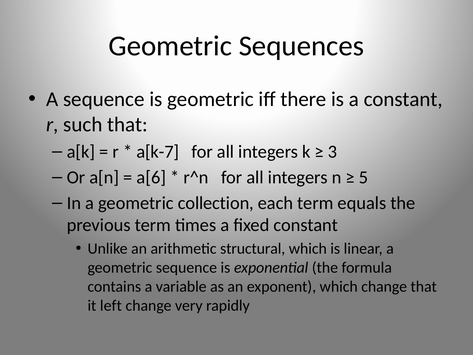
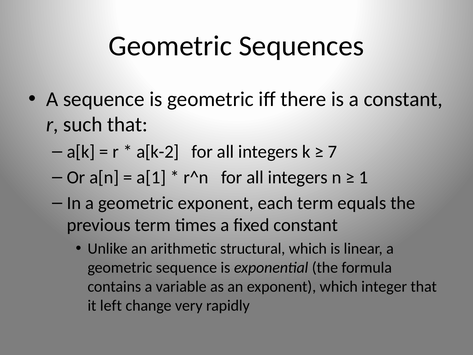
a[k-7: a[k-7 -> a[k-2 (158, 152)
3: 3 -> 7 (333, 152)
a[6: a[6 -> a[1 (151, 177)
5: 5 -> 1 (363, 177)
geometric collection: collection -> exponent (216, 203)
which change: change -> integer (384, 286)
